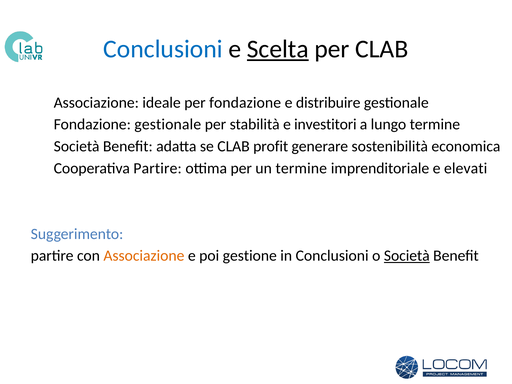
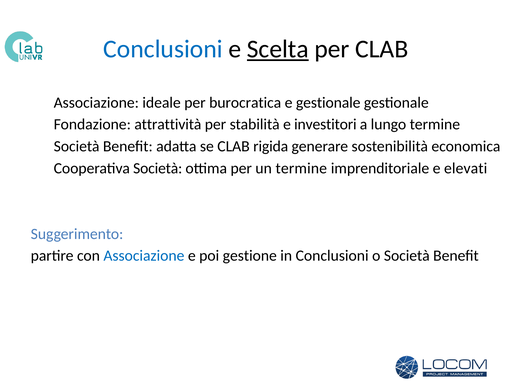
fondazione: fondazione -> burocratica (245, 103)
e distribuire: distribuire -> gestionale (328, 103)
gestionale: gestionale -> attrattività (168, 124)
profit: profit -> rigida (271, 146)
Partire: Partire -> Società (158, 168)
Associazione colour: orange -> blue (144, 256)
Società underline: present -> none (407, 256)
